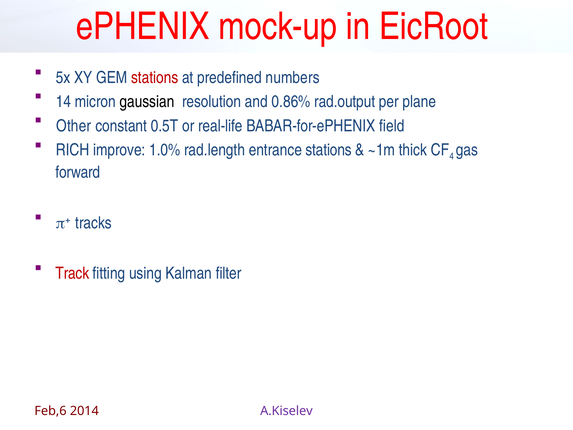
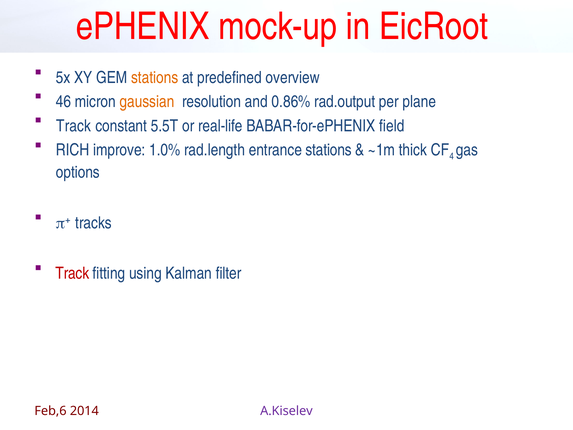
stations colour: red -> orange (155, 78)
numbers: numbers -> overview (293, 78)
14: 14 -> 46 (63, 102)
gaussian colour: black -> orange (147, 102)
Other: Other -> Track (74, 126)
0.5T: 0.5T -> 5.5T (165, 126)
forward: forward -> options (78, 172)
